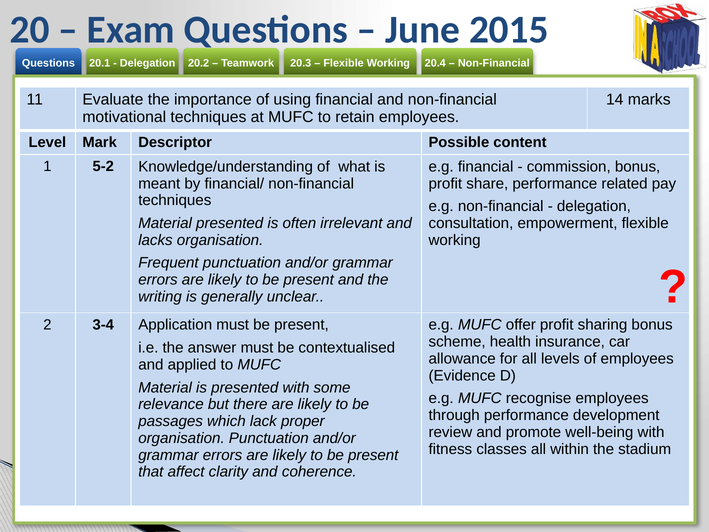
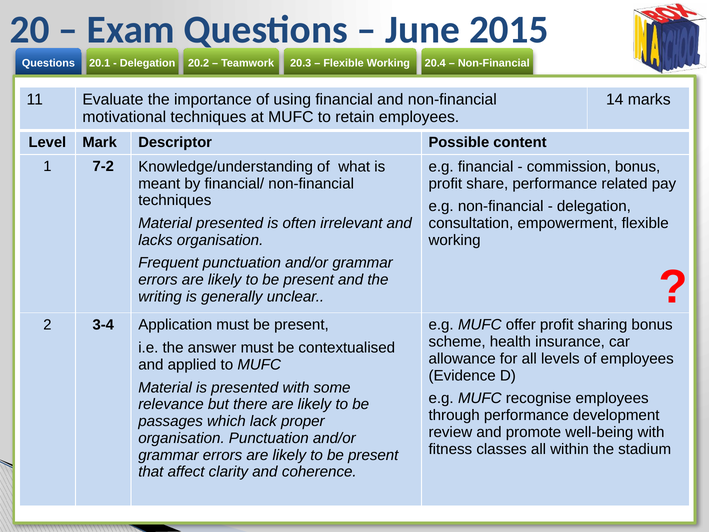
5-2: 5-2 -> 7-2 (103, 166)
